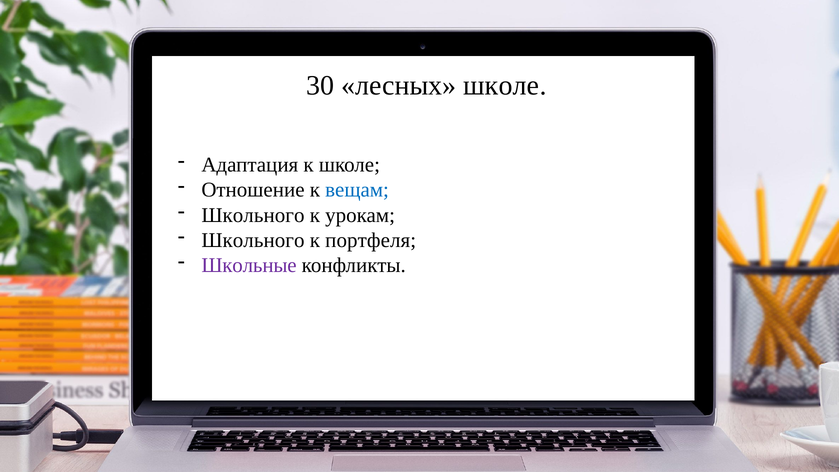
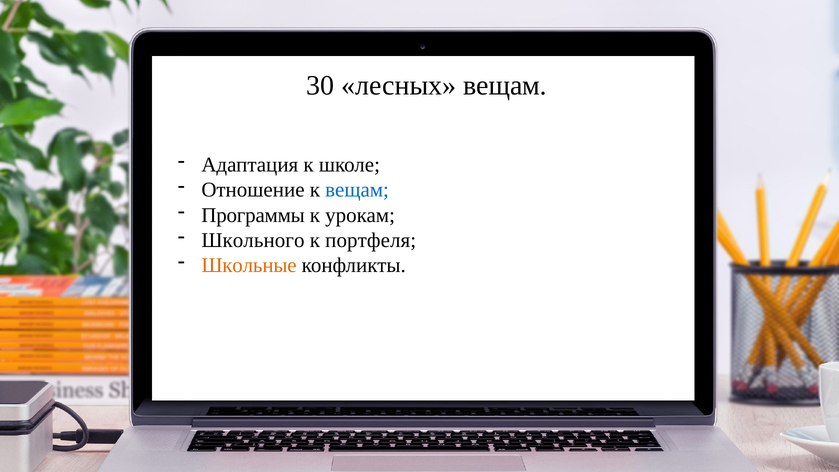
лесных школе: школе -> вещам (505, 86)
Школьного: Школьного -> Программы (253, 215)
Школьные colour: purple -> orange (249, 265)
